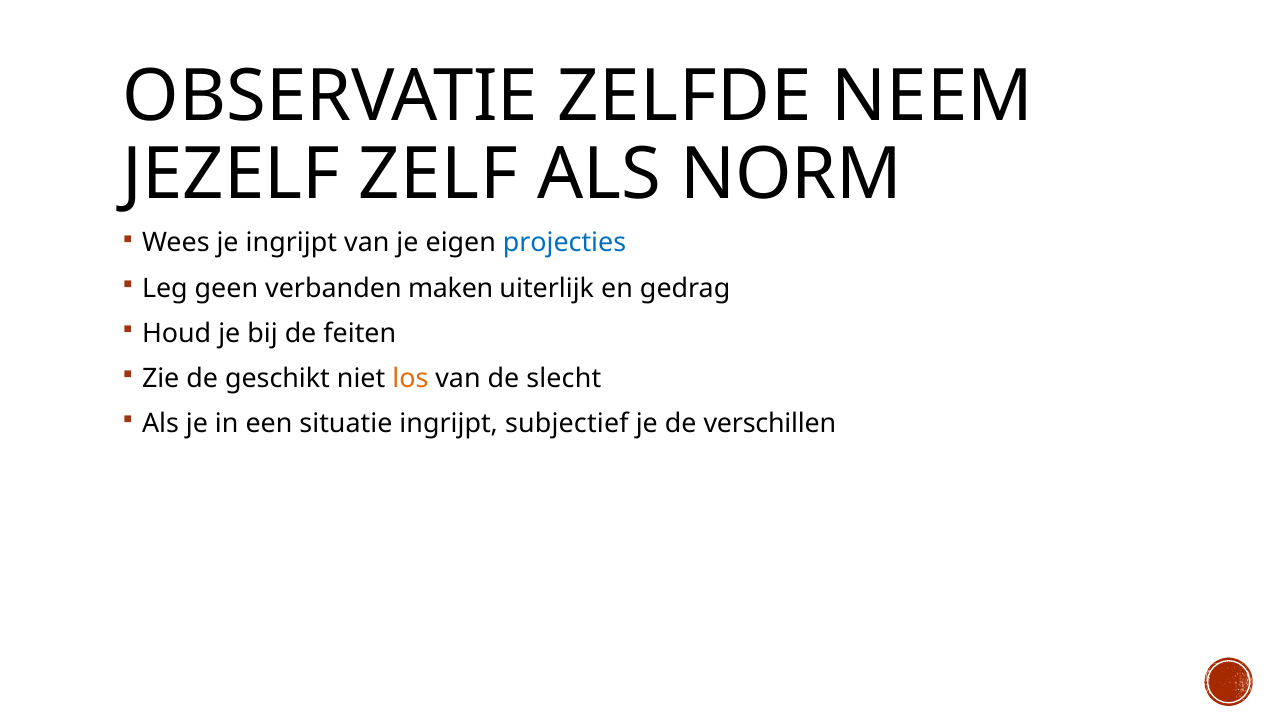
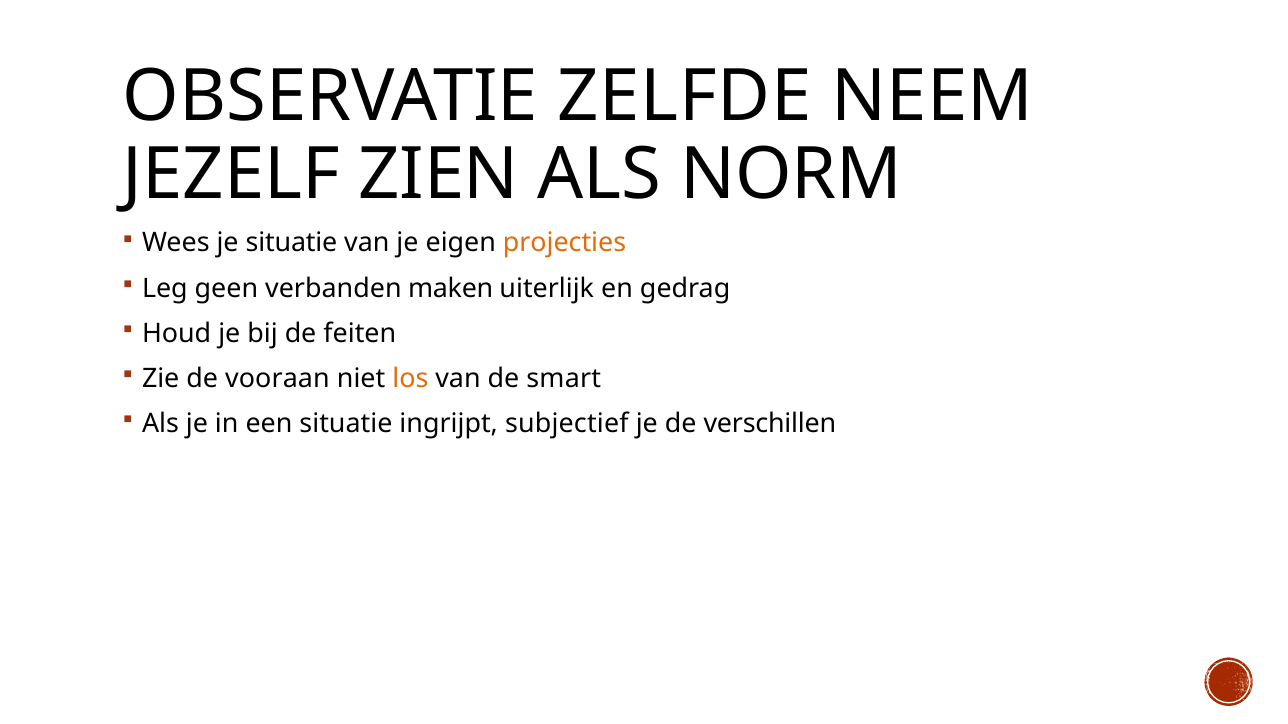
ZELF: ZELF -> ZIEN (439, 175)
je ingrijpt: ingrijpt -> situatie (292, 243)
projecties colour: blue -> orange (565, 243)
geschikt: geschikt -> vooraan (277, 378)
slecht: slecht -> smart (564, 378)
